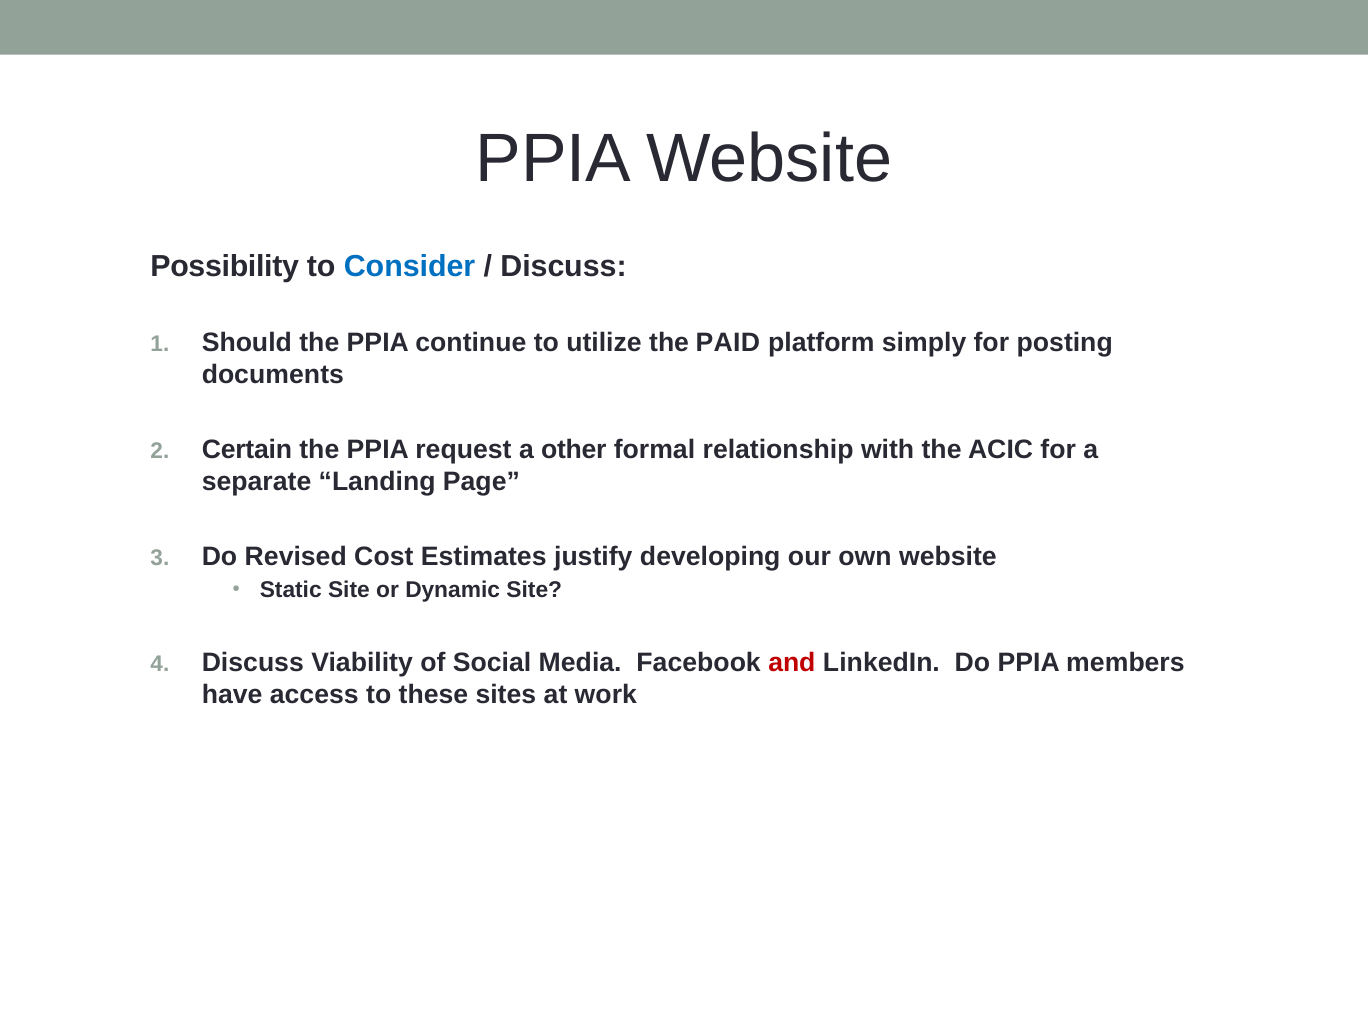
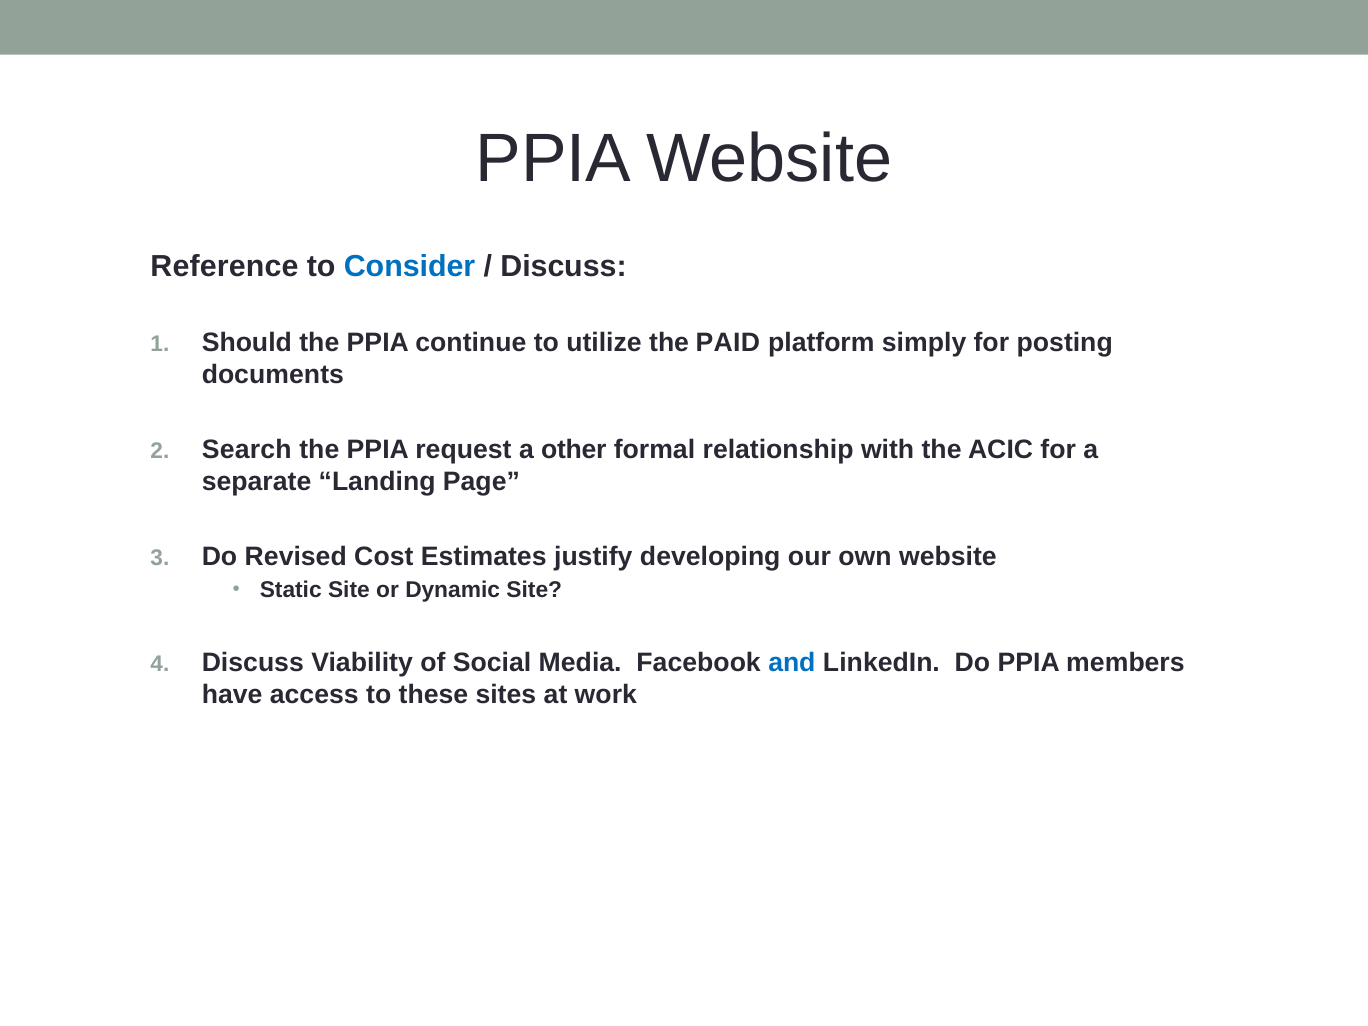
Possibility: Possibility -> Reference (224, 267)
Certain: Certain -> Search (247, 450)
and colour: red -> blue (792, 663)
